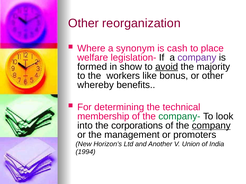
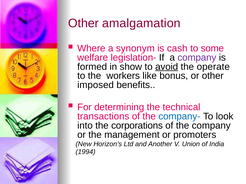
reorganization: reorganization -> amalgamation (141, 23)
place: place -> some (212, 48)
majority: majority -> operate (213, 67)
whereby: whereby -> imposed (96, 85)
membership: membership -> transactions (103, 117)
company- colour: green -> blue (179, 117)
company underline: present -> none (211, 126)
